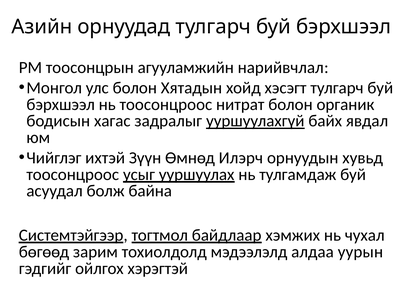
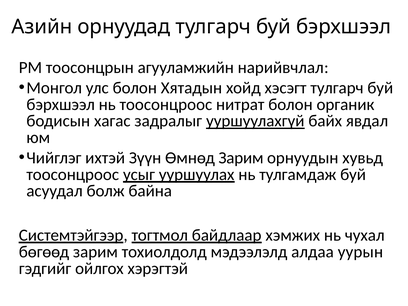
Өмнөд Илэрч: Илэрч -> Зарим (241, 158)
